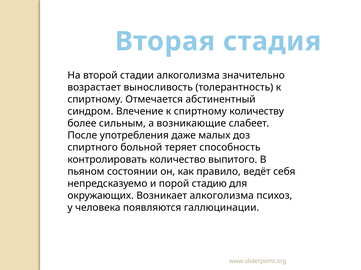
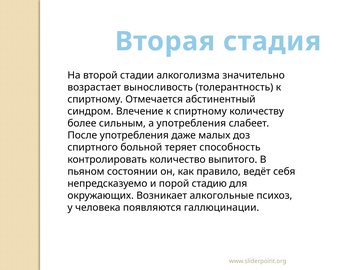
а возникающие: возникающие -> употребления (191, 124)
Возникает алкоголизма: алкоголизма -> алкогольные (222, 196)
